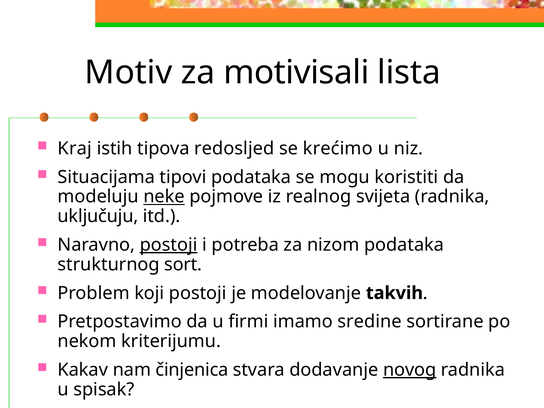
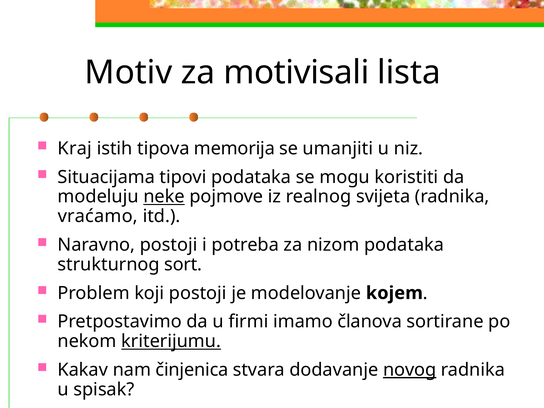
redosljed: redosljed -> memorija (234, 148)
krećimo: krećimo -> umanjiti (338, 148)
uključuju: uključuju -> vraćamo (98, 216)
postoji underline: present -> none (169, 245)
takvih: takvih -> kojem (394, 293)
sredine: sredine -> članova (370, 322)
kriterijumu underline: none -> present (171, 341)
